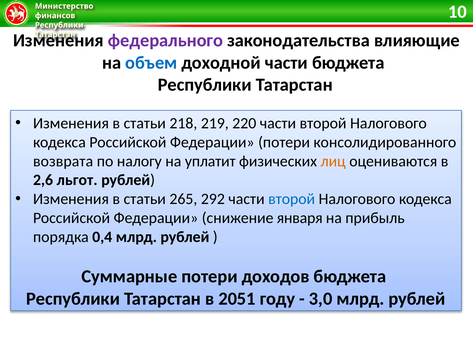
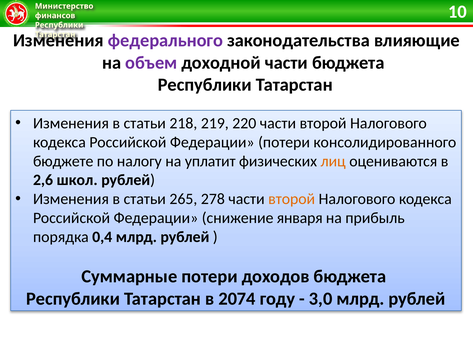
объем colour: blue -> purple (151, 63)
возврата: возврата -> бюджете (63, 161)
льгот: льгот -> школ (77, 180)
292: 292 -> 278 (213, 199)
второй colour: blue -> orange (292, 199)
2051: 2051 -> 2074 (237, 298)
